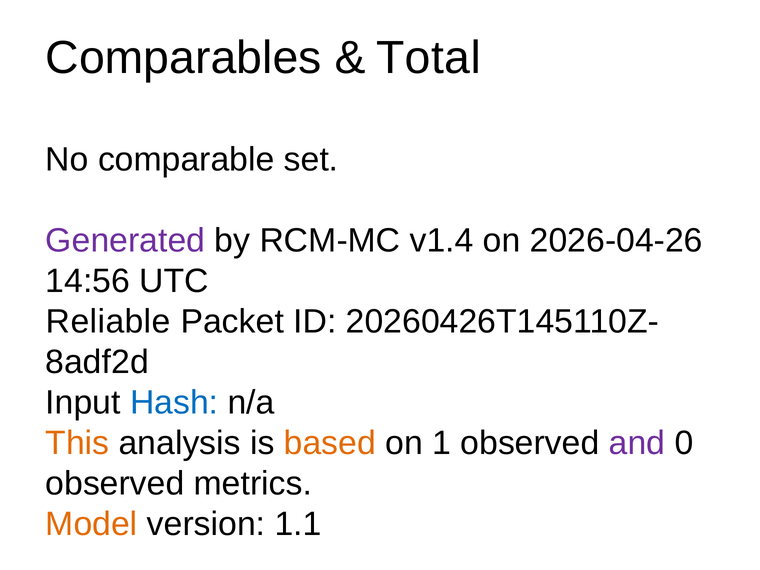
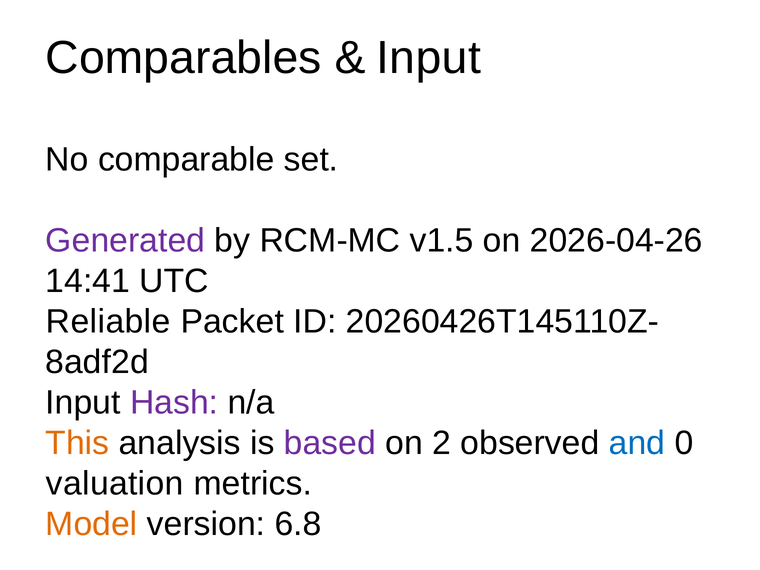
Total: Total -> Input (429, 58)
v1.4: v1.4 -> v1.5 (442, 240)
14:56: 14:56 -> 14:41 (88, 281)
Hash colour: blue -> purple (174, 403)
based colour: orange -> purple (330, 443)
1: 1 -> 2 (442, 443)
and colour: purple -> blue (637, 443)
observed: observed -> valuation (115, 484)
1.1: 1.1 -> 6.8 (298, 524)
